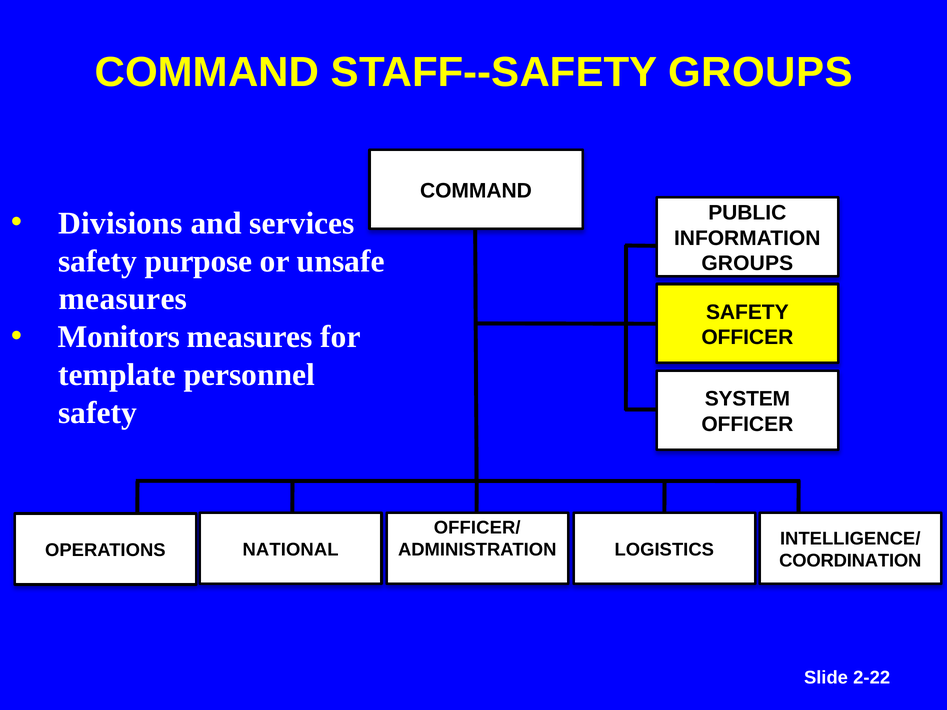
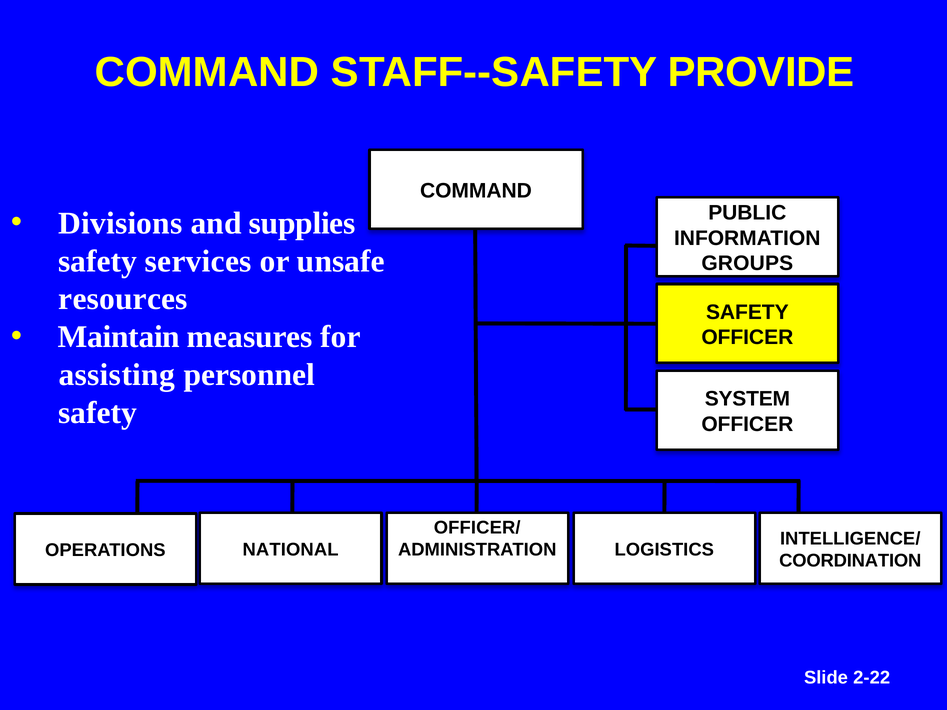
STAFF--SAFETY GROUPS: GROUPS -> PROVIDE (761, 72)
services: services -> supplies (302, 223)
purpose: purpose -> services (198, 261)
measures: measures -> resources (123, 299)
Monitors: Monitors -> Maintain (119, 337)
template: template -> assisting (117, 375)
